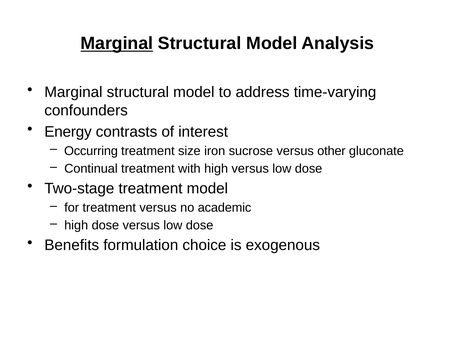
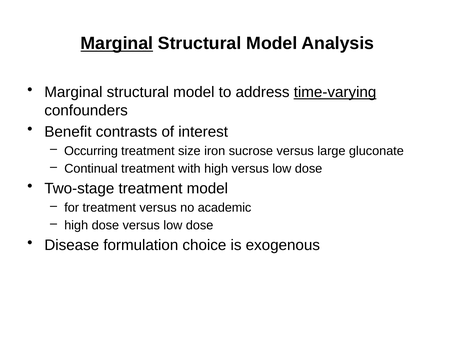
time-varying underline: none -> present (335, 92)
Energy: Energy -> Benefit (68, 131)
other: other -> large (331, 151)
Benefits: Benefits -> Disease (72, 245)
